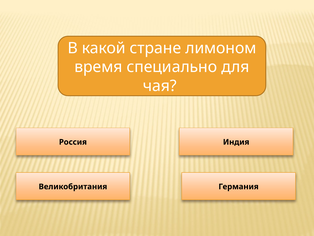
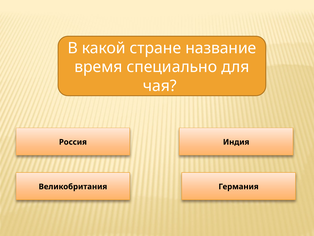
лимоном: лимоном -> название (221, 48)
